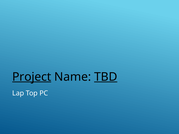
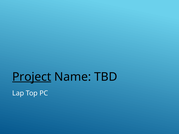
TBD underline: present -> none (106, 77)
